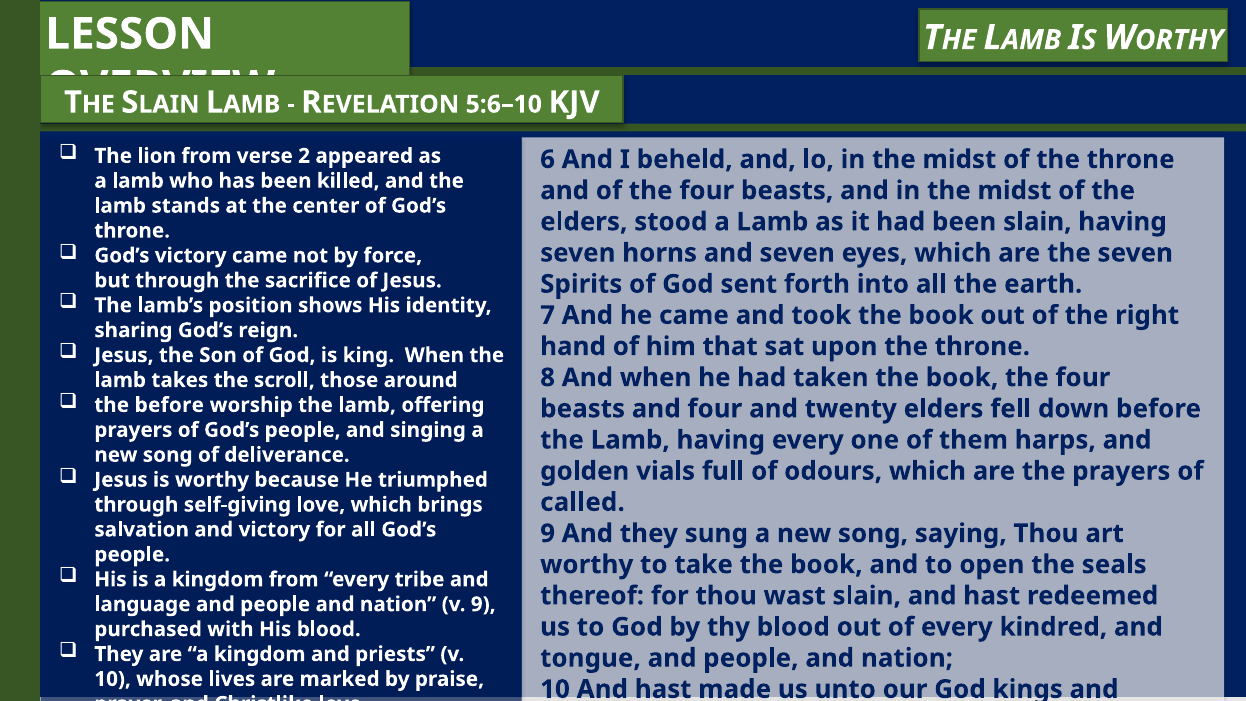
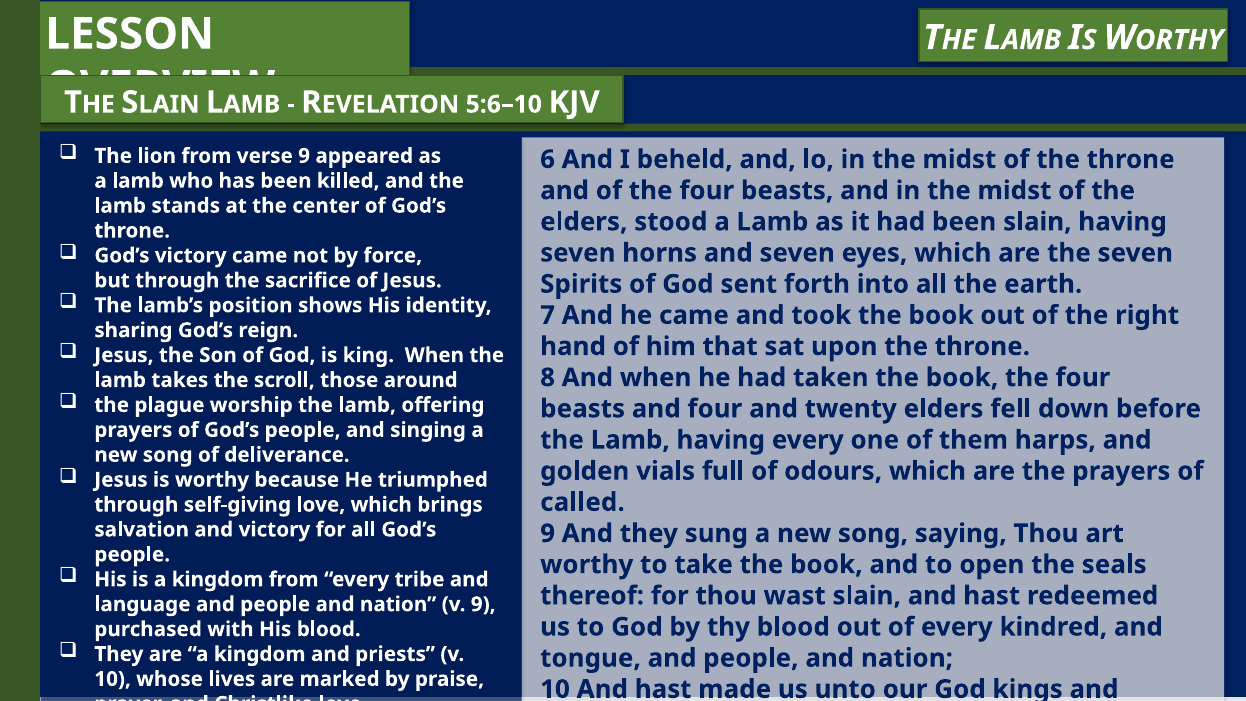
verse 2: 2 -> 9 (304, 156)
the before: before -> plague (169, 405)
